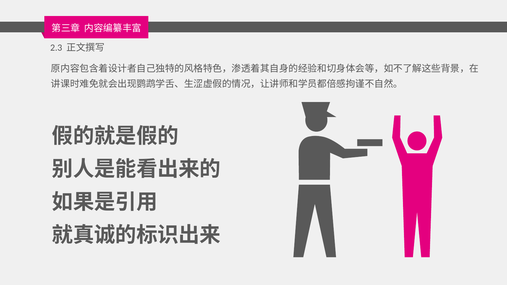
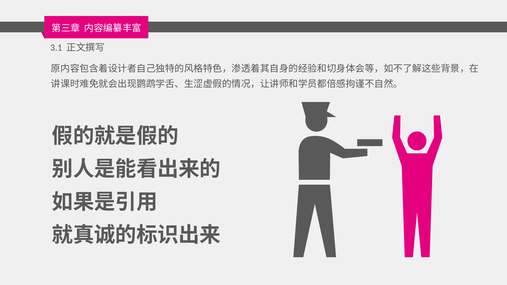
2.3: 2.3 -> 3.1 (56, 48)
